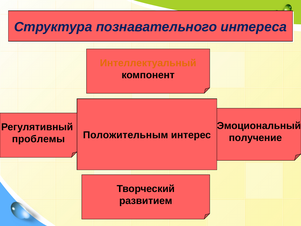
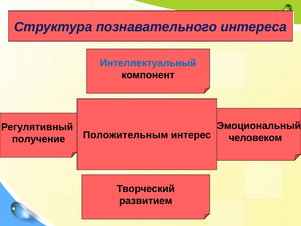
Интеллектуальный colour: orange -> blue (148, 63)
получение: получение -> человеком (255, 138)
проблемы: проблемы -> получение (38, 139)
